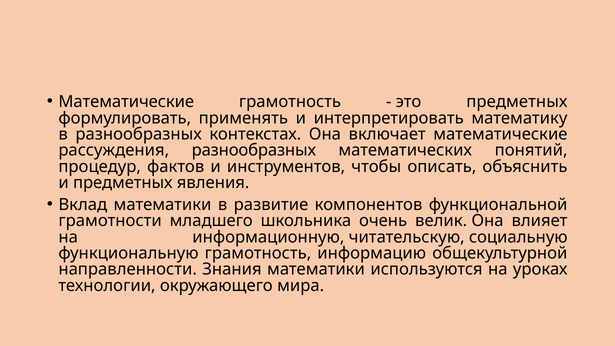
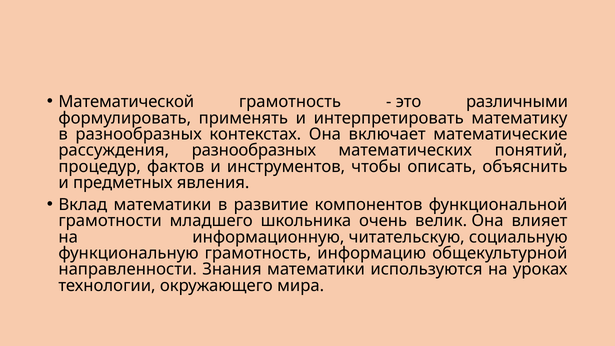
Математические: Математические -> Математической (126, 102)
это предметных: предметных -> различными (517, 102)
